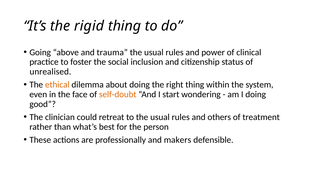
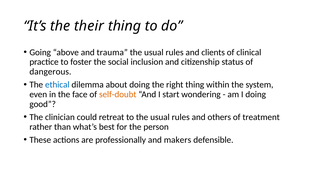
rigid: rigid -> their (89, 26)
power: power -> clients (213, 52)
unrealised: unrealised -> dangerous (50, 72)
ethical colour: orange -> blue (57, 85)
